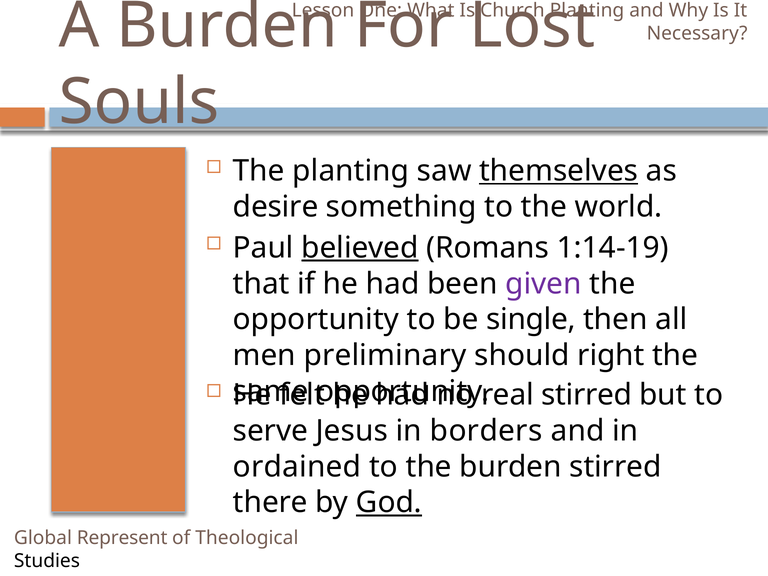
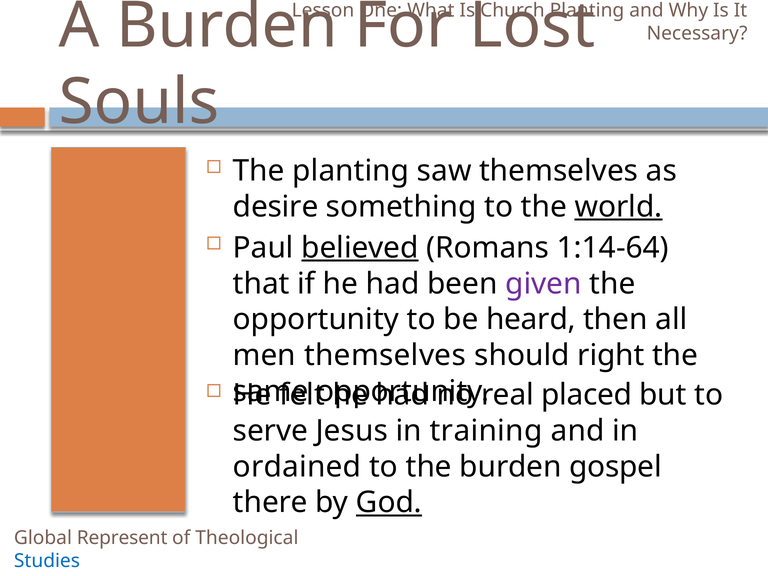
themselves underline: present -> none (559, 171)
world underline: none -> present (618, 207)
1:14-19: 1:14-19 -> 1:14-64 (613, 248)
single: single -> heard (531, 320)
men preliminary: preliminary -> themselves (385, 355)
real stirred: stirred -> placed (587, 395)
borders: borders -> training (486, 431)
burden stirred: stirred -> gospel (616, 467)
Studies colour: black -> blue (47, 561)
